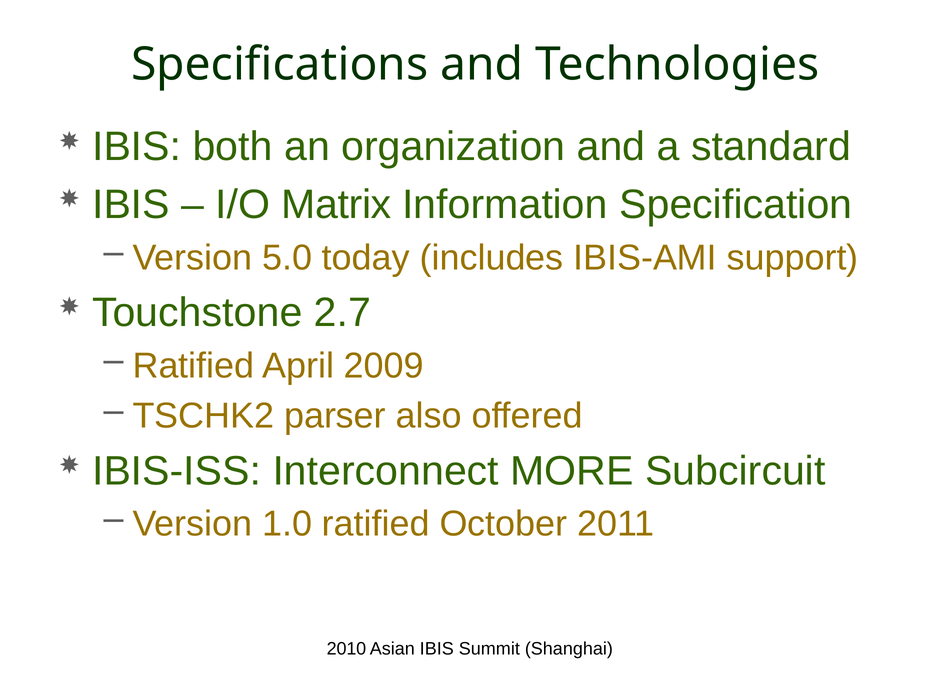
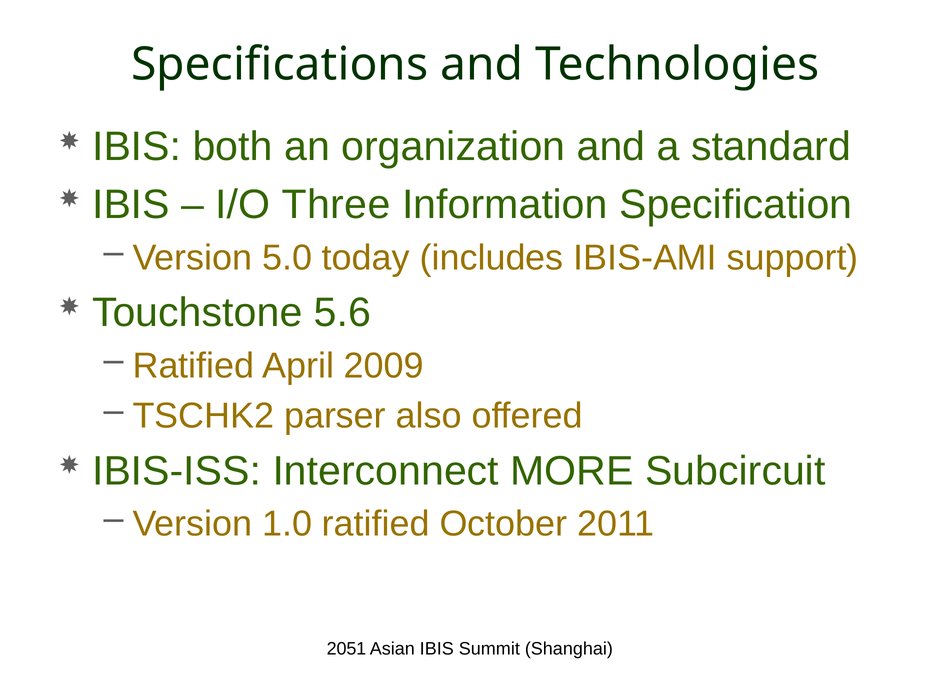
Matrix: Matrix -> Three (336, 204)
2.7: 2.7 -> 5.6 (342, 312)
2010: 2010 -> 2051 (346, 649)
